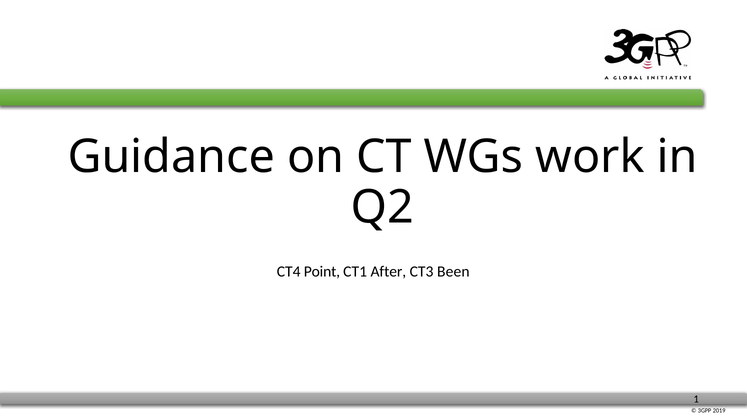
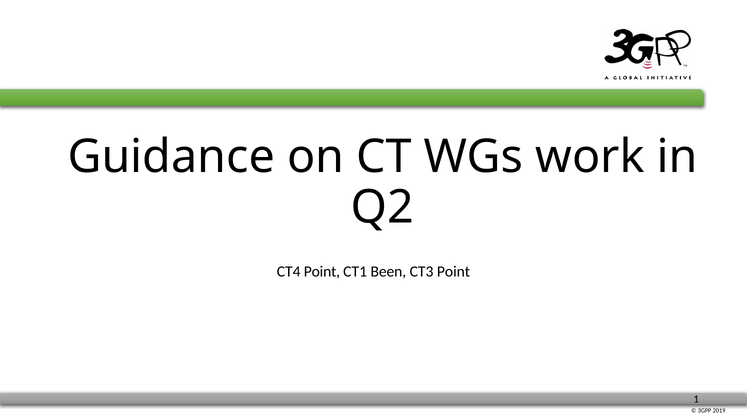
After: After -> Been (388, 272)
CT3 Been: Been -> Point (453, 272)
